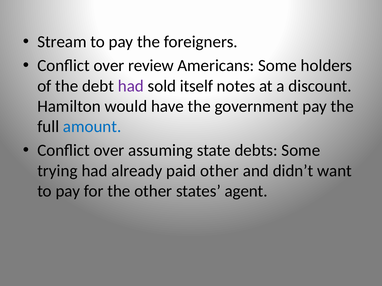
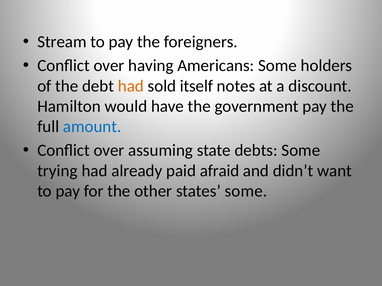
review: review -> having (151, 66)
had colour: purple -> orange (131, 86)
paid other: other -> afraid (220, 171)
states agent: agent -> some (246, 191)
